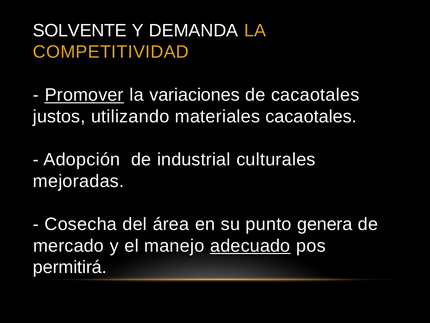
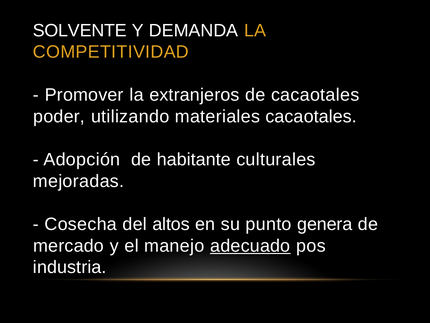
Promover underline: present -> none (84, 95)
variaciones: variaciones -> extranjeros (194, 95)
justos: justos -> poder (59, 116)
industrial: industrial -> habitante (194, 159)
área: área -> altos (171, 224)
permitirá: permitirá -> industria (70, 267)
